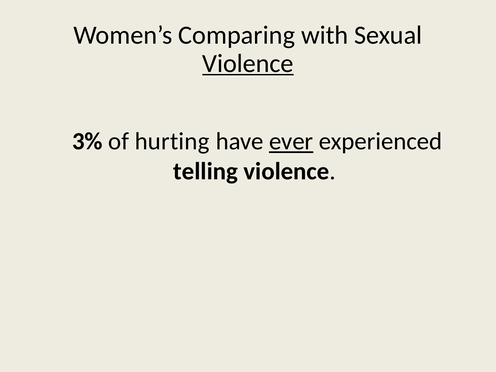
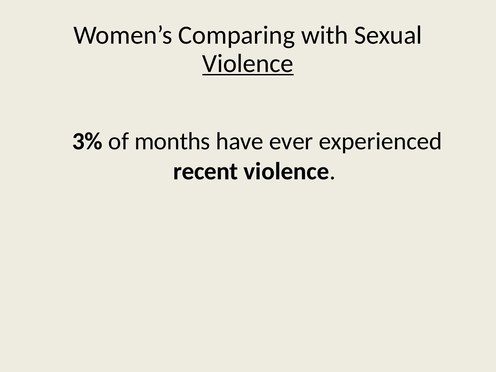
hurting: hurting -> months (172, 141)
ever underline: present -> none (291, 141)
telling: telling -> recent (206, 171)
